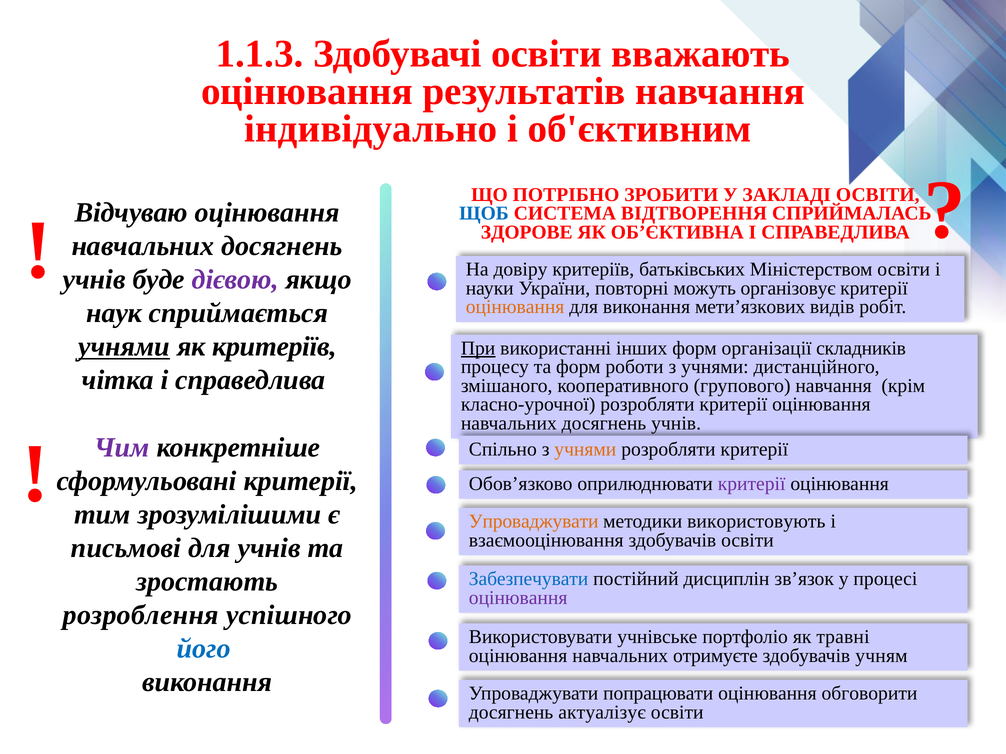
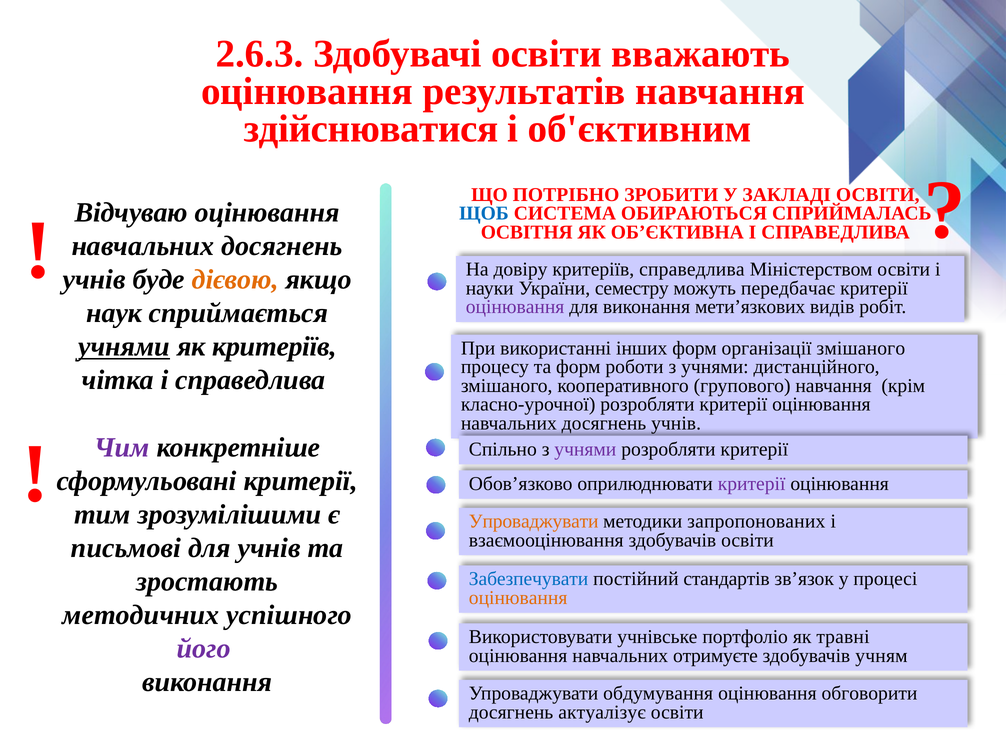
1.1.3: 1.1.3 -> 2.6.3 (259, 54)
індивідуально: індивідуально -> здійснюватися (371, 129)
ВІДТВОРЕННЯ: ВІДТВОРЕННЯ -> ОБИРАЮТЬСЯ (694, 214)
ЗДОРОВЕ: ЗДОРОВЕ -> ОСВІТНЯ (527, 232)
критеріїв батьківських: батьківських -> справедлива (692, 270)
дієвою colour: purple -> orange (235, 280)
повторні: повторні -> семестру (632, 288)
організовує: організовує -> передбачає (788, 288)
оцінювання colour: orange -> purple (515, 307)
При underline: present -> none (478, 348)
організації складників: складників -> змішаного (861, 348)
учнями colour: orange -> purple (585, 450)
використовують: використовують -> запропонованих (756, 522)
дисциплін: дисциплін -> стандартів (727, 579)
оцінювання colour: purple -> orange (518, 598)
розроблення: розроблення -> методичних (141, 615)
його colour: blue -> purple (204, 649)
попрацювати: попрацювати -> обдумування (658, 694)
